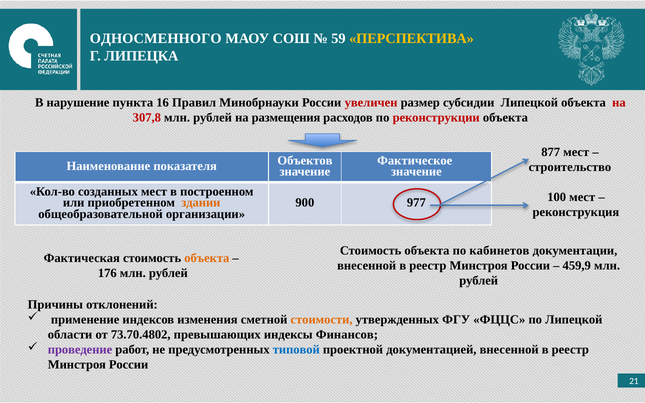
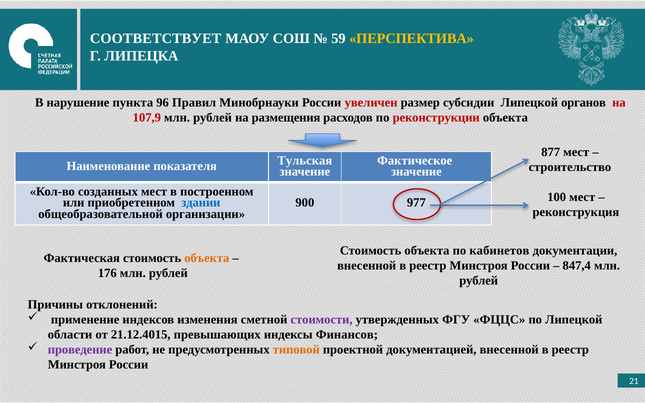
ОДНОСМЕННОГО: ОДНОСМЕННОГО -> СООТВЕТСТВУЕТ (156, 39)
16: 16 -> 96 (163, 103)
Липецкой объекта: объекта -> органов (584, 103)
307,8: 307,8 -> 107,9 (147, 118)
Объектов: Объектов -> Тульская (305, 161)
здании colour: orange -> blue (201, 203)
459,9: 459,9 -> 847,4 (577, 266)
стоимости colour: orange -> purple (322, 320)
73.70.4802: 73.70.4802 -> 21.12.4015 (141, 335)
типовой colour: blue -> orange (296, 350)
